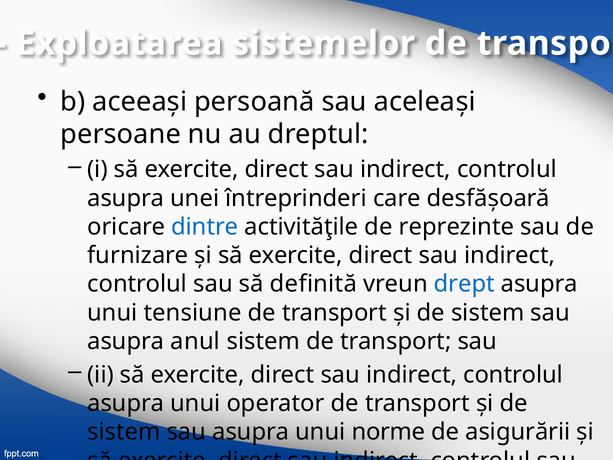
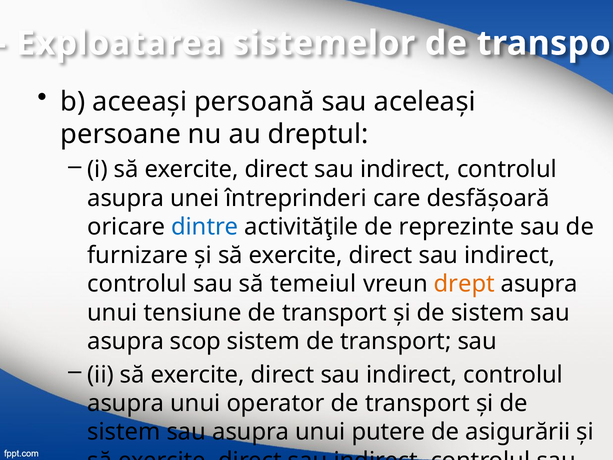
definită: definită -> temeiul (313, 284)
drept colour: blue -> orange (464, 284)
anul: anul -> scop (196, 341)
norme: norme -> putere (388, 432)
